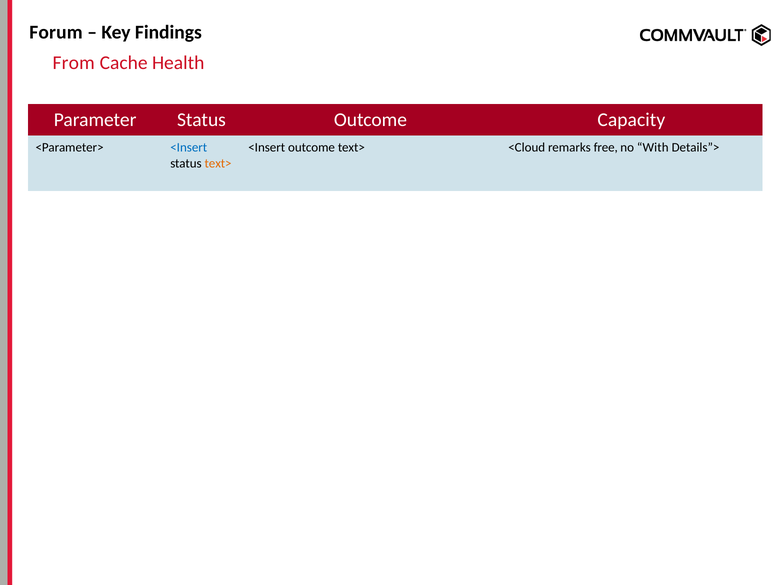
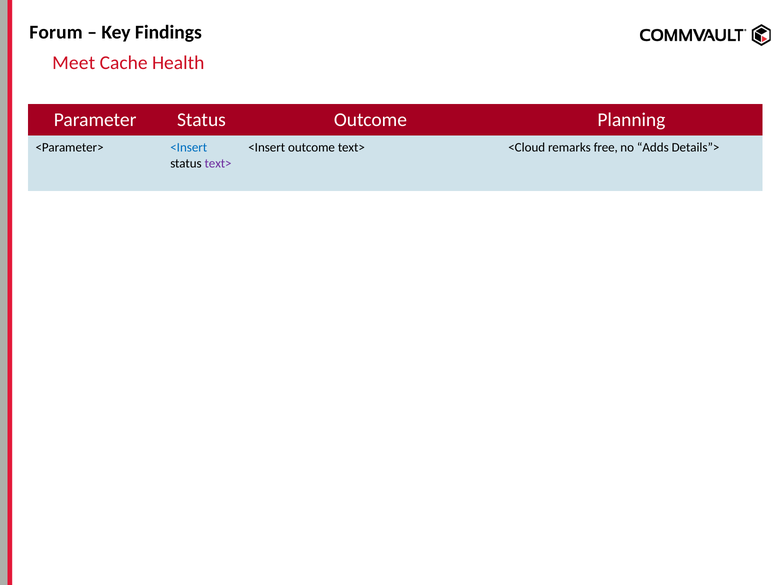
From: From -> Meet (74, 63)
Capacity: Capacity -> Planning (631, 120)
With: With -> Adds (653, 148)
text> colour: orange -> purple (218, 163)
